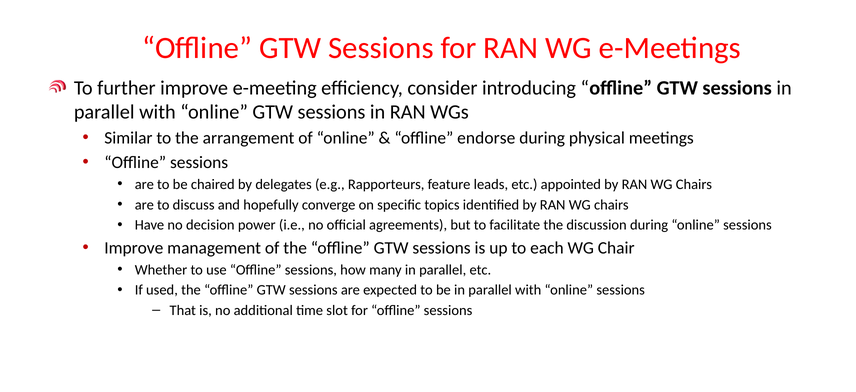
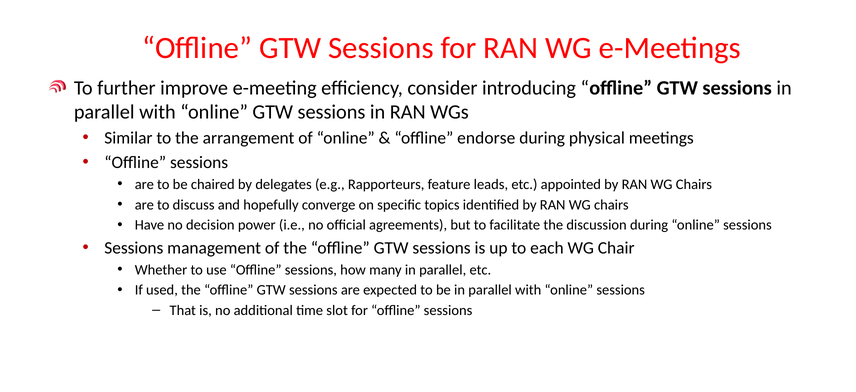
Improve: Improve -> Sessions (134, 248)
